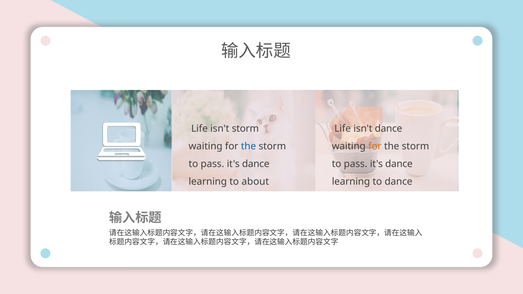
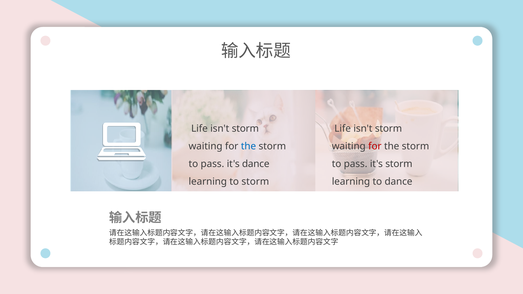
dance: dance -> storm (389, 129)
for colour: orange -> red (375, 146)
dance: dance -> storm (399, 164)
to about: about -> storm (255, 182)
